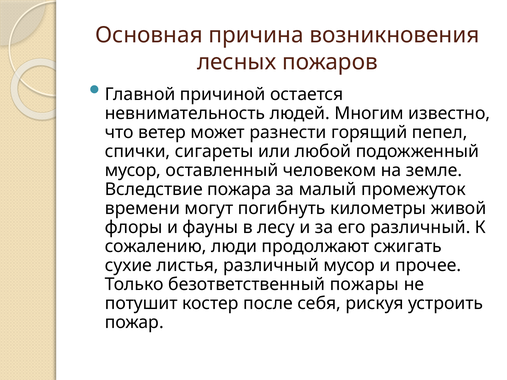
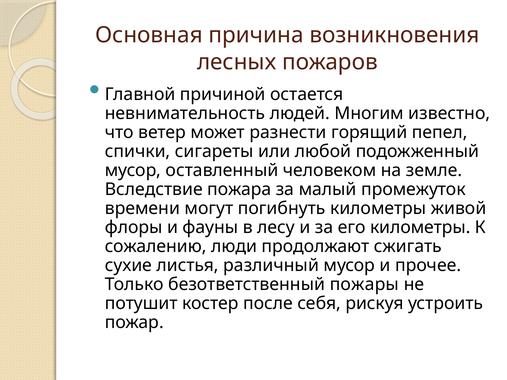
его различный: различный -> километры (420, 228)
